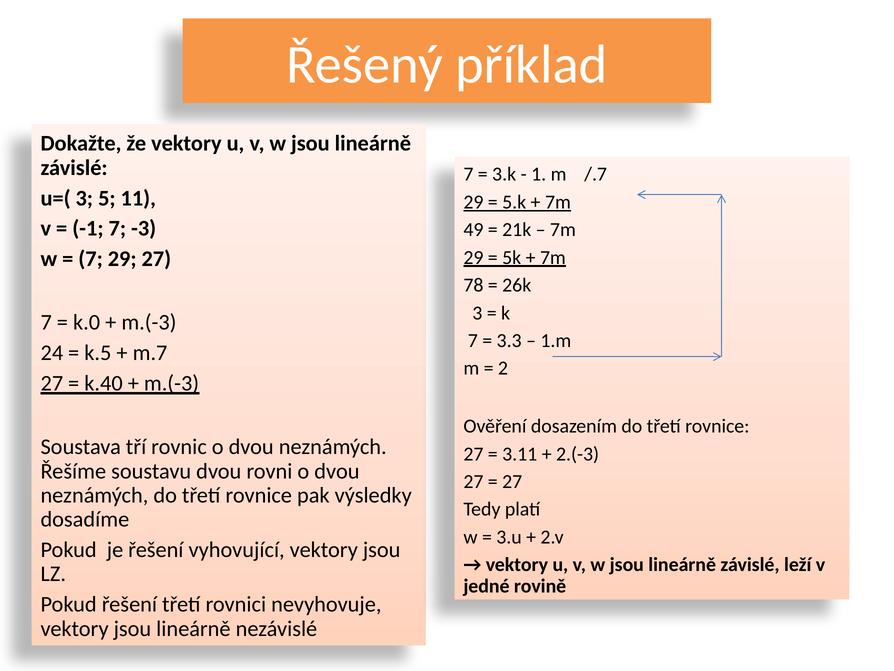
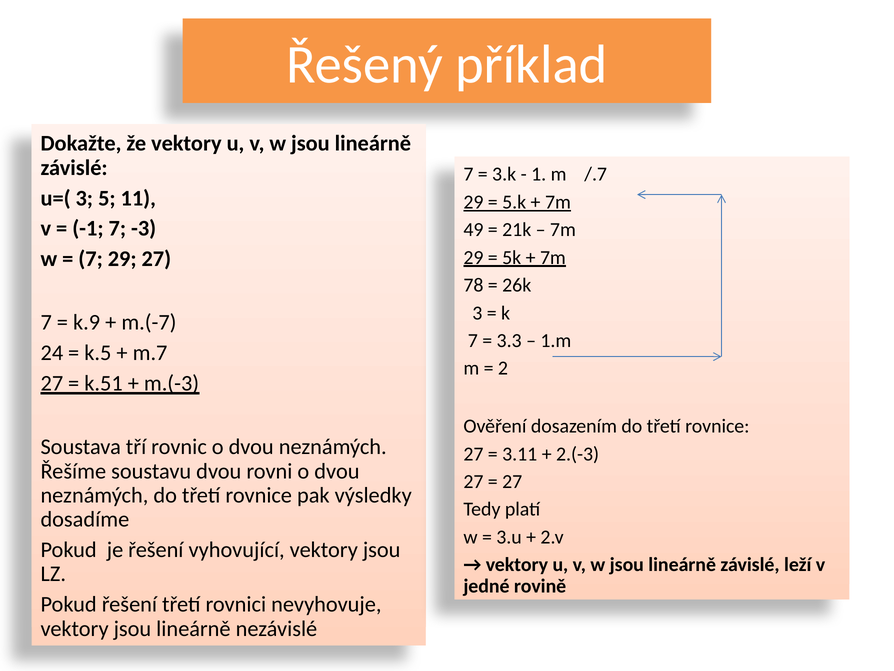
k.0: k.0 -> k.9 (87, 322)
m.(-3: m.(-3 -> m.(-7 (149, 322)
k.40: k.40 -> k.51 (104, 383)
